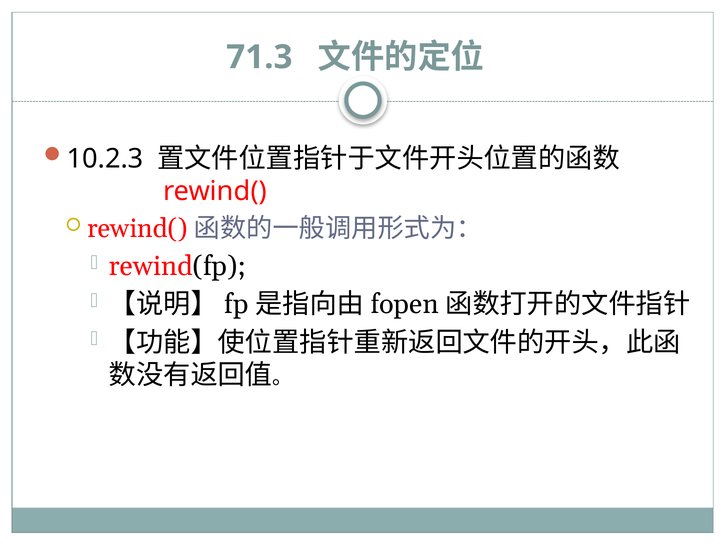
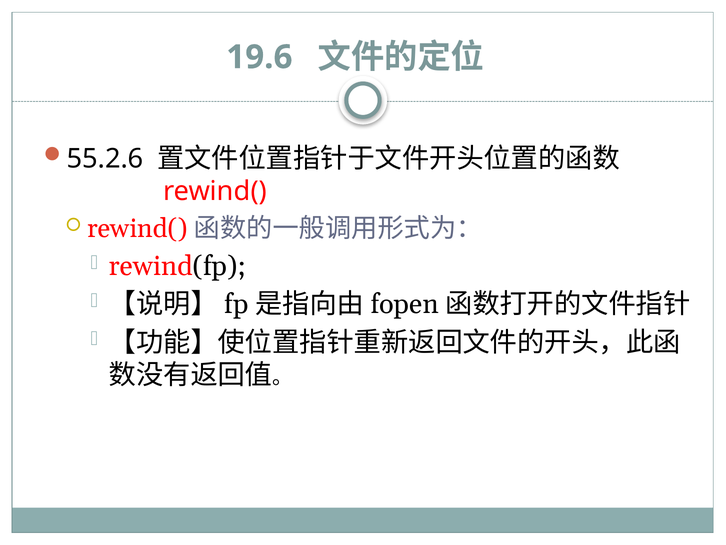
71.3: 71.3 -> 19.6 (259, 57)
10.2.3: 10.2.3 -> 55.2.6 (105, 158)
